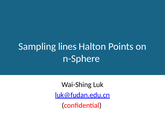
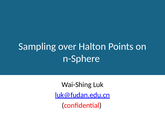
lines: lines -> over (67, 46)
